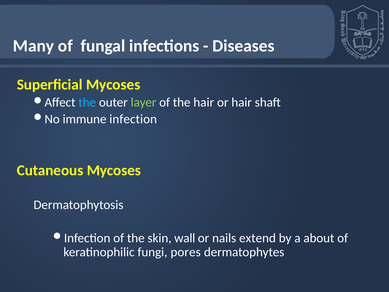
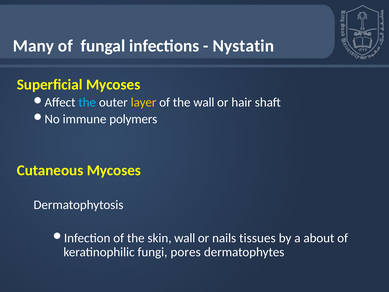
Diseases: Diseases -> Nystatin (243, 46)
layer colour: light green -> yellow (144, 102)
the hair: hair -> wall (204, 102)
infection: infection -> polymers (133, 119)
extend: extend -> tissues (257, 238)
